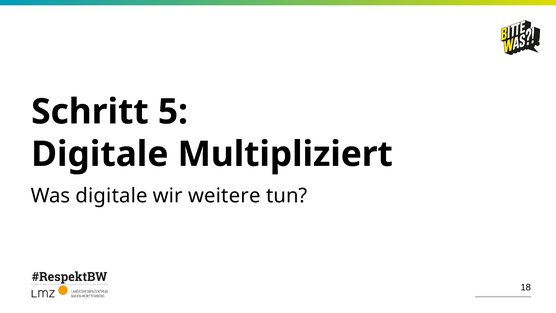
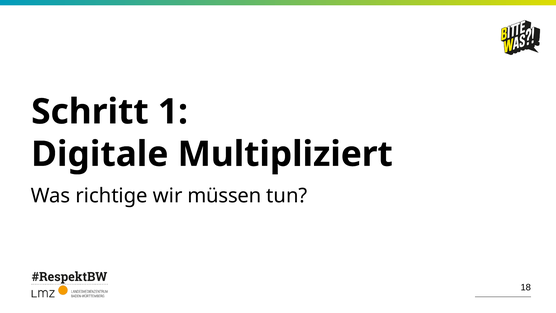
5: 5 -> 1 (173, 112)
Was digitale: digitale -> richtige (112, 196)
weitere: weitere -> müssen (224, 196)
